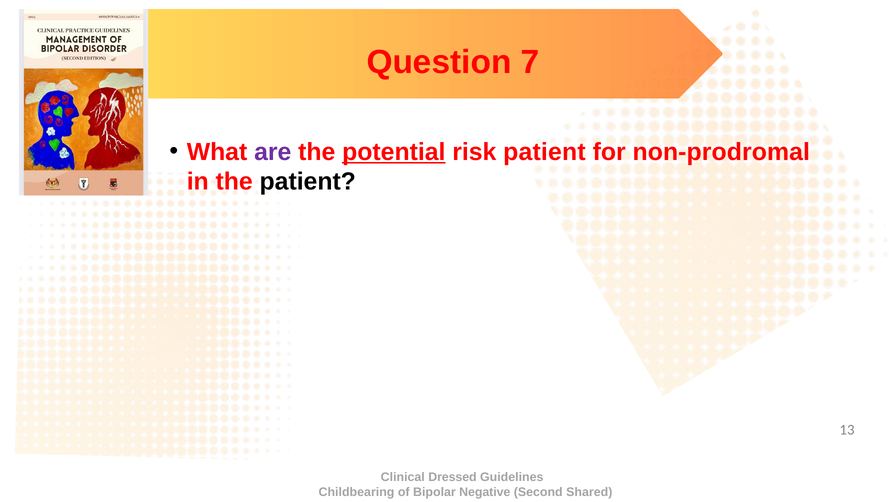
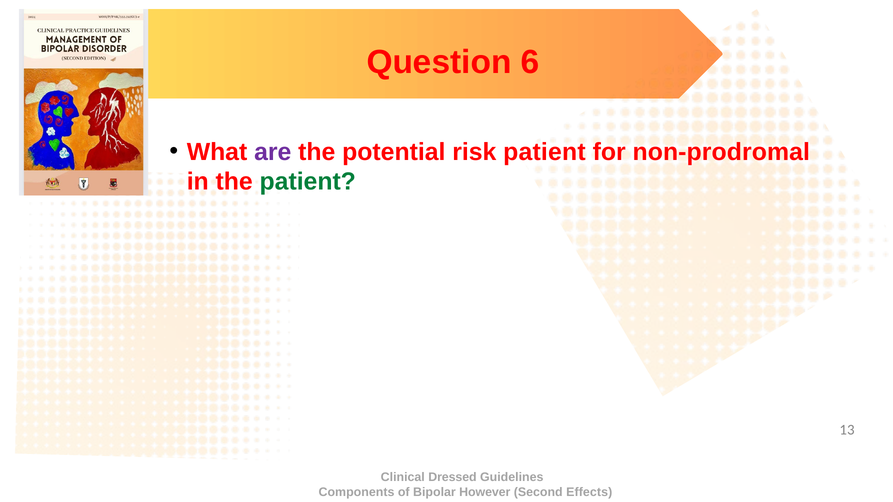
7: 7 -> 6 (530, 62)
potential underline: present -> none (394, 152)
patient colour: black -> green (308, 182)
Childbearing: Childbearing -> Components (357, 492)
Negative: Negative -> However (485, 492)
Shared: Shared -> Effects (589, 492)
